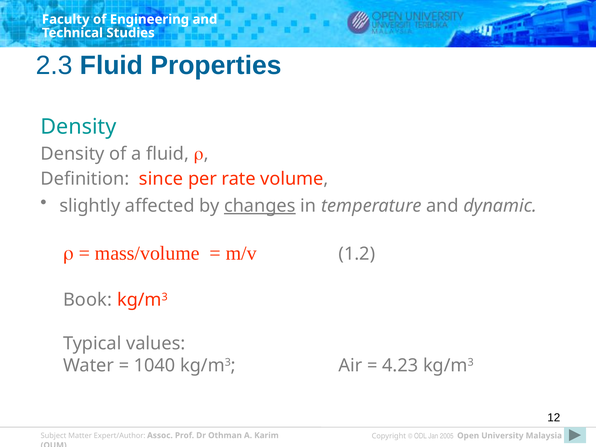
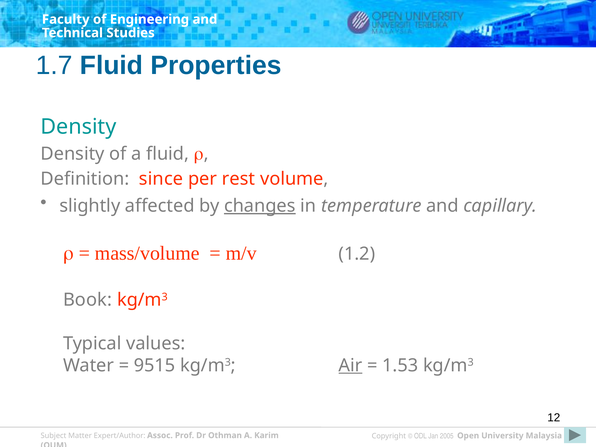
2.3: 2.3 -> 1.7 (54, 65)
rate: rate -> rest (238, 179)
dynamic: dynamic -> capillary (500, 206)
1040: 1040 -> 9515 (155, 365)
Air underline: none -> present (351, 365)
4.23: 4.23 -> 1.53 (400, 365)
